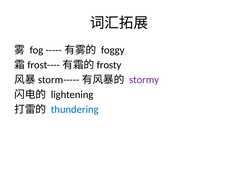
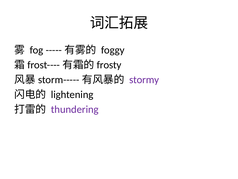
thundering colour: blue -> purple (75, 109)
